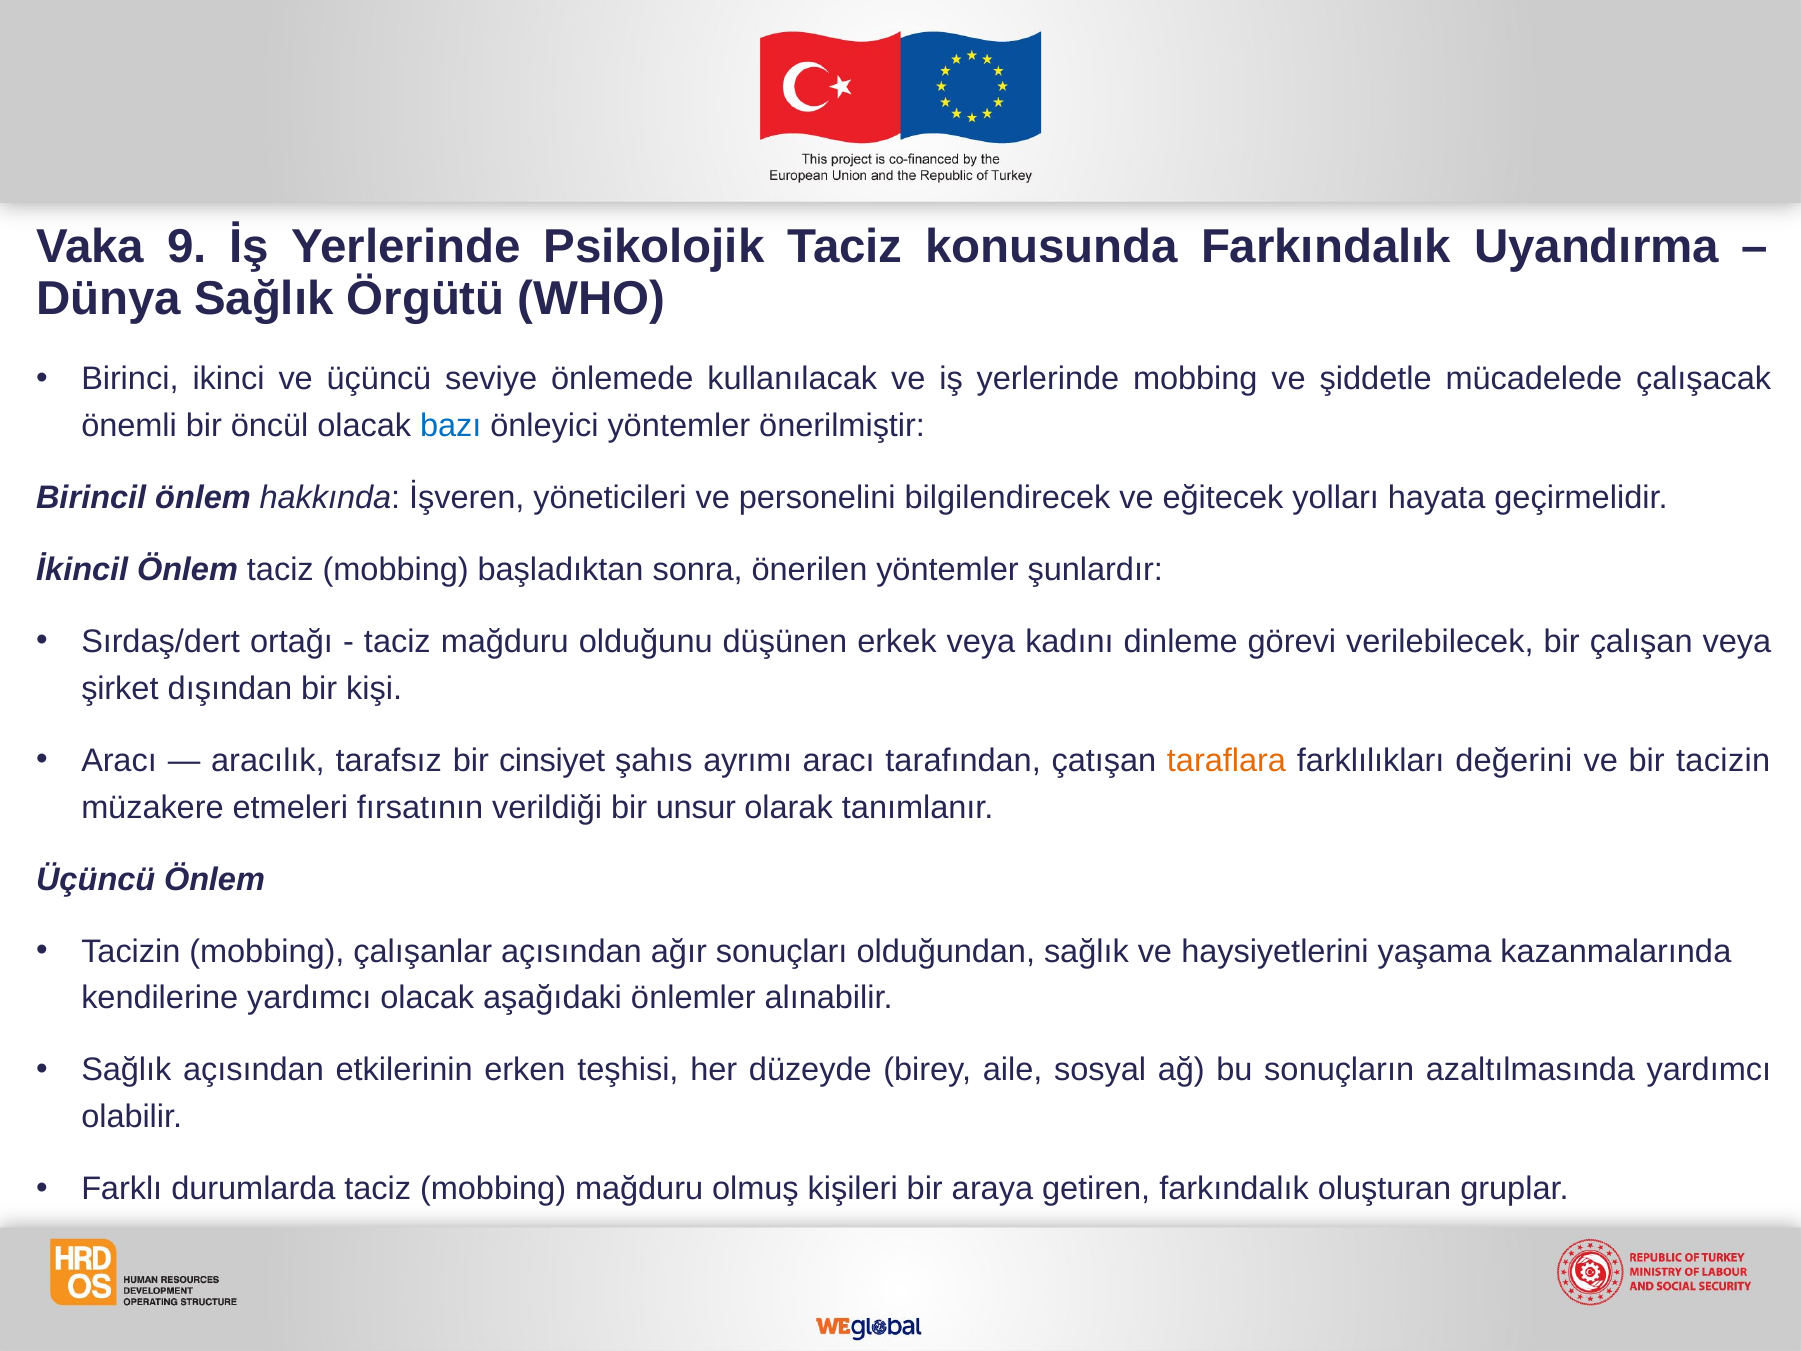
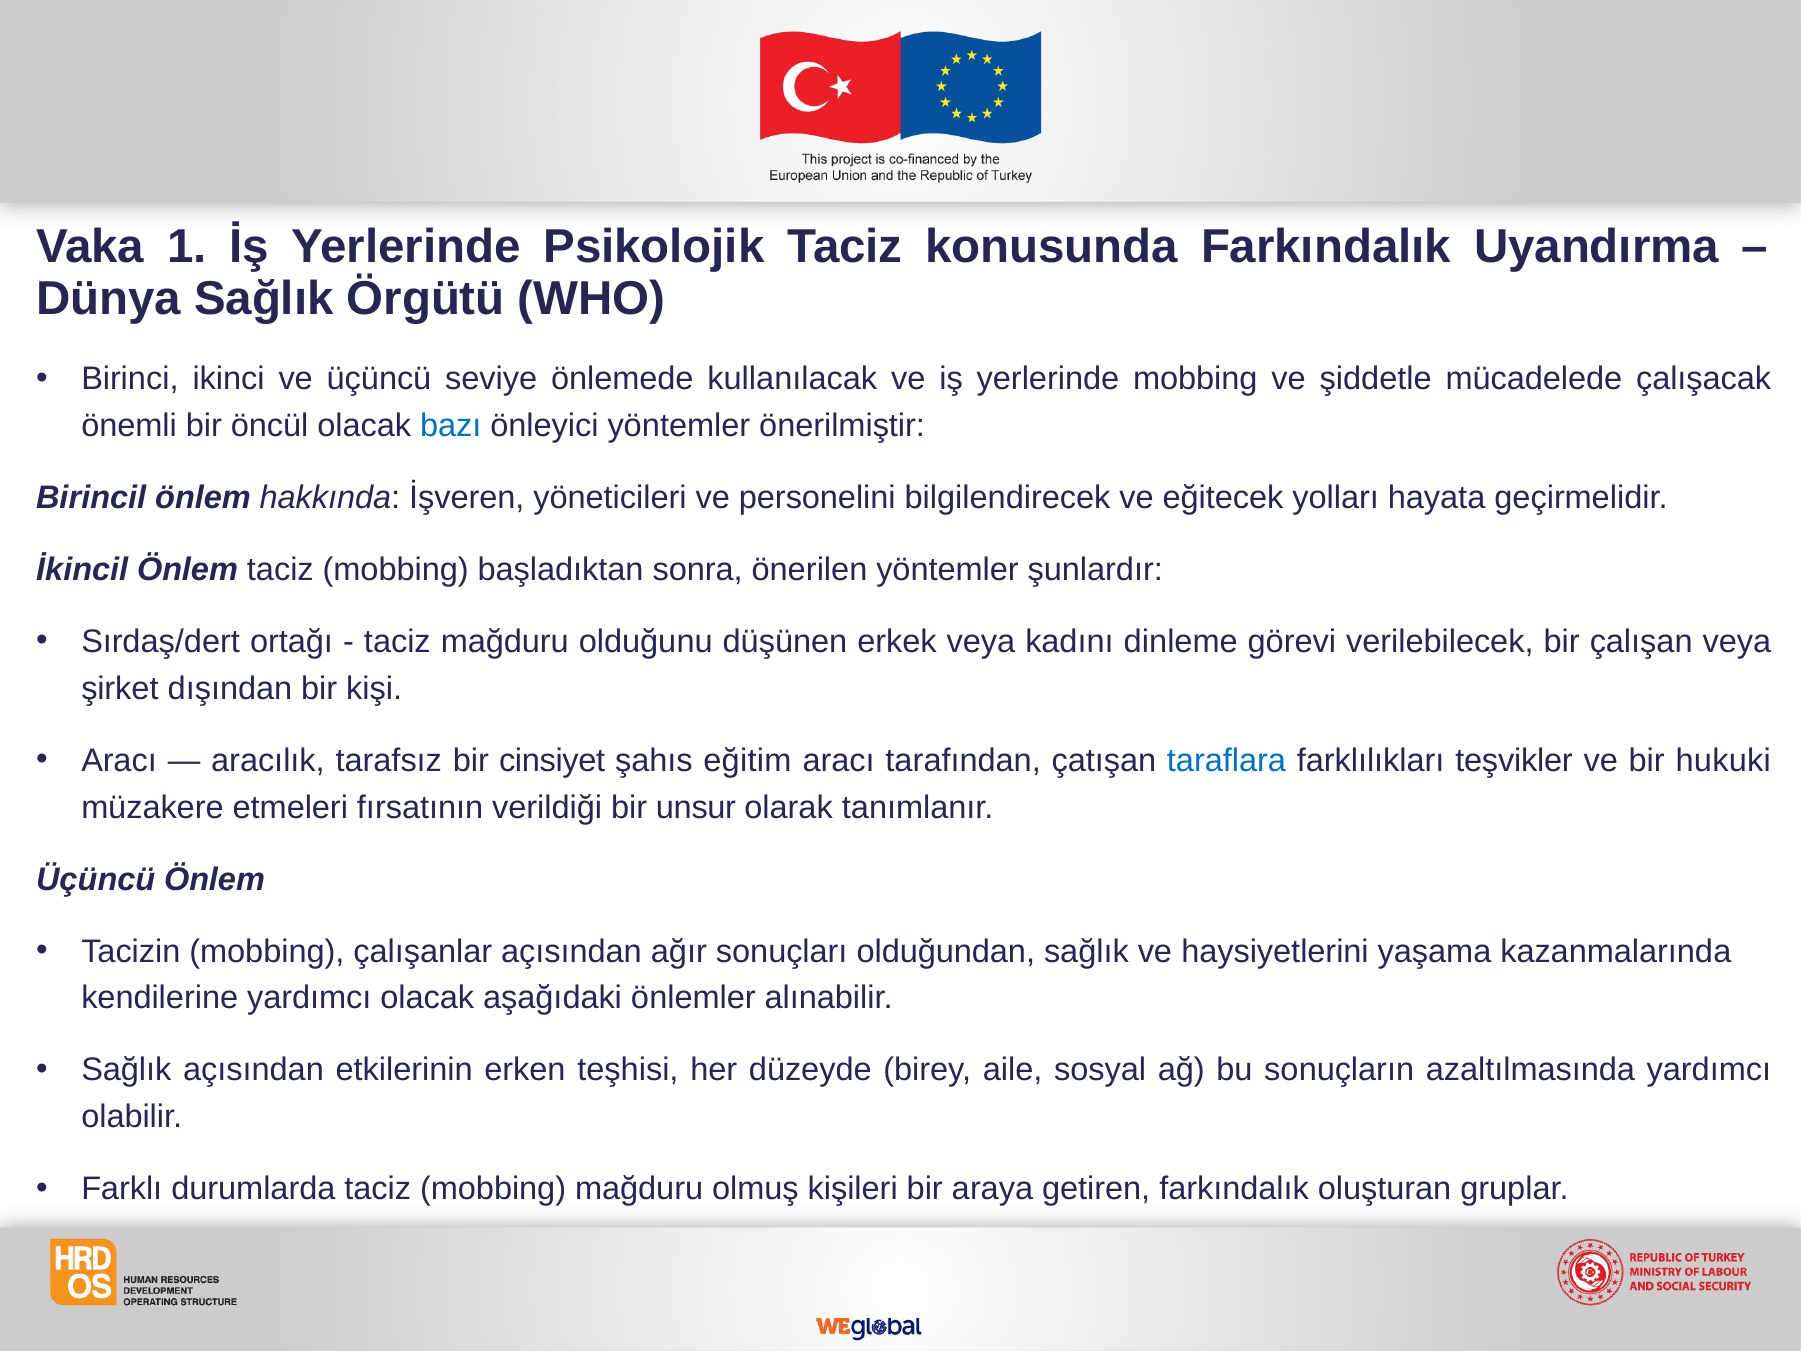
9: 9 -> 1 (187, 247)
ayrımı: ayrımı -> eğitim (747, 760)
taraflara colour: orange -> blue (1227, 760)
değerini: değerini -> teşvikler (1514, 760)
bir tacizin: tacizin -> hukuki (1723, 760)
